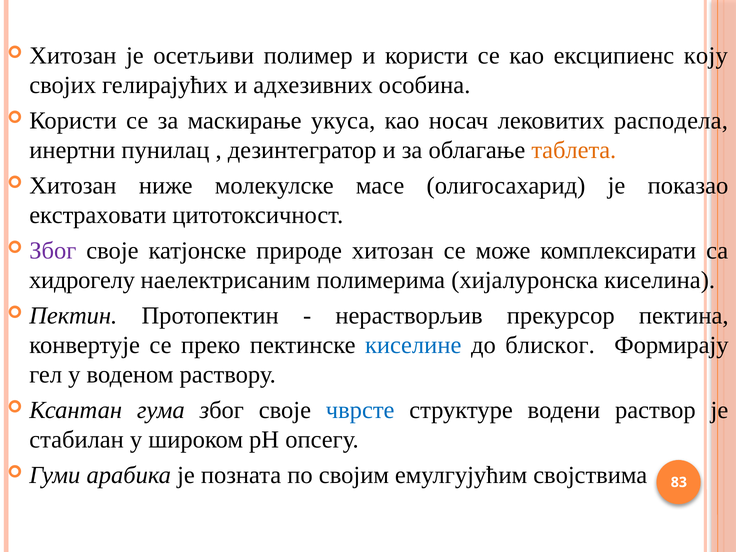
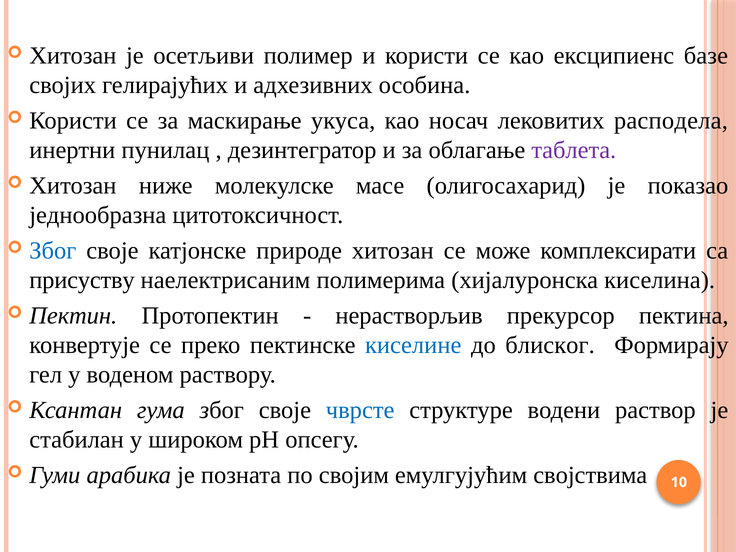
коју: коју -> базе (706, 56)
таблета colour: orange -> purple (574, 150)
екстраховати: екстраховати -> једнообразна (98, 215)
Због colour: purple -> blue (53, 251)
хидрогелу: хидрогелу -> присуству (82, 280)
83: 83 -> 10 (679, 482)
